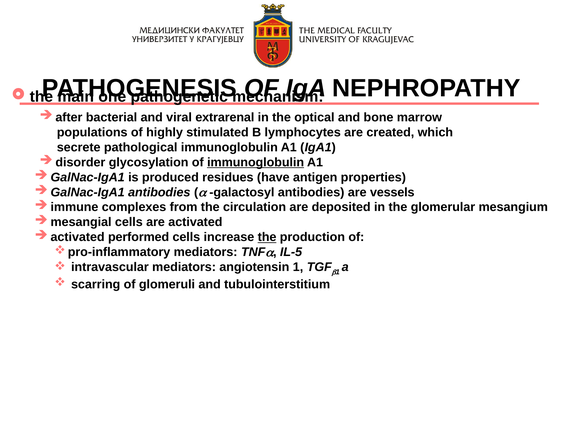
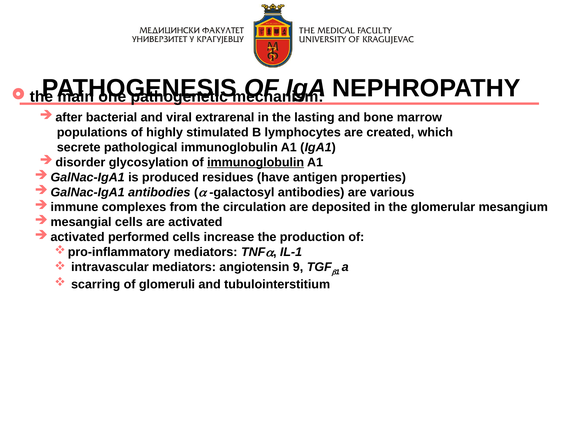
optical: optical -> lasting (314, 117)
vessels: vessels -> various (392, 192)
the underline: present -> none (267, 237)
IL-5: IL-5 -> IL-1 (291, 252)
1: 1 -> 9 (298, 267)
